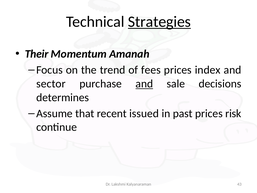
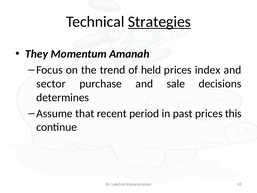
Their: Their -> They (37, 54)
fees: fees -> held (151, 70)
and underline: present -> none (144, 84)
issued: issued -> period (144, 113)
risk: risk -> this (233, 113)
